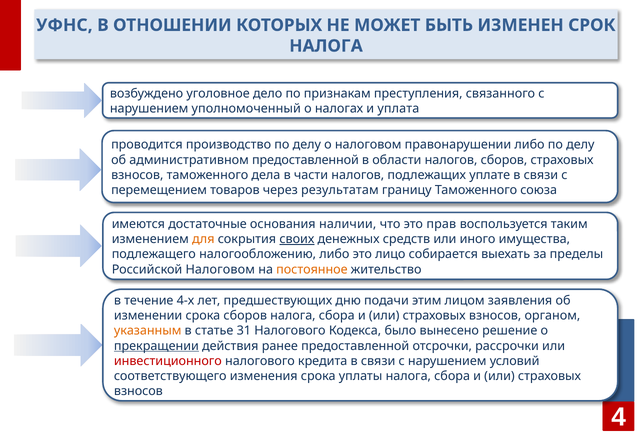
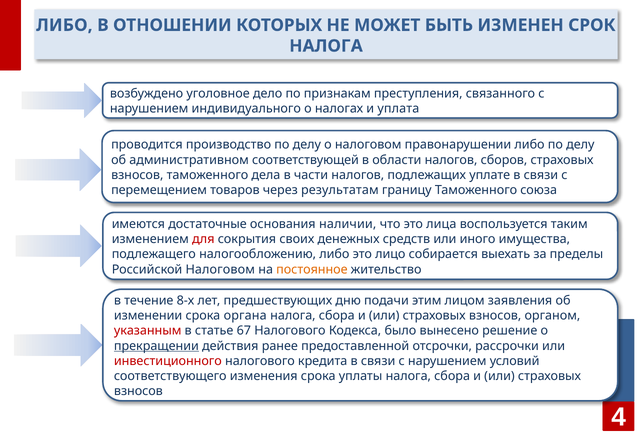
УФНС: УФНС -> ЛИБО (64, 25)
уполномоченный: уполномоченный -> индивидуального (246, 109)
административном предоставленной: предоставленной -> соответствующей (305, 160)
прав: прав -> лица (441, 224)
для colour: orange -> red (203, 239)
своих underline: present -> none (297, 239)
4-х: 4-х -> 8-х (185, 301)
срока сборов: сборов -> органа (245, 316)
указанным colour: orange -> red (148, 331)
31: 31 -> 67 (244, 331)
